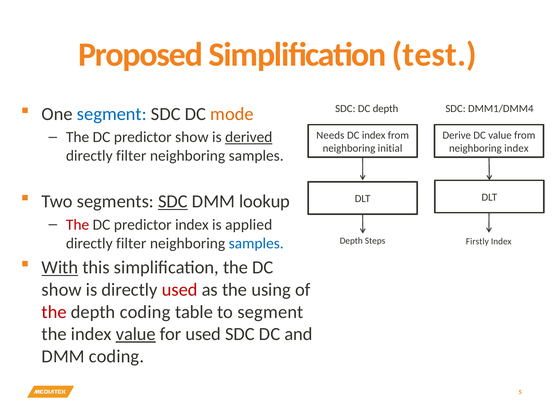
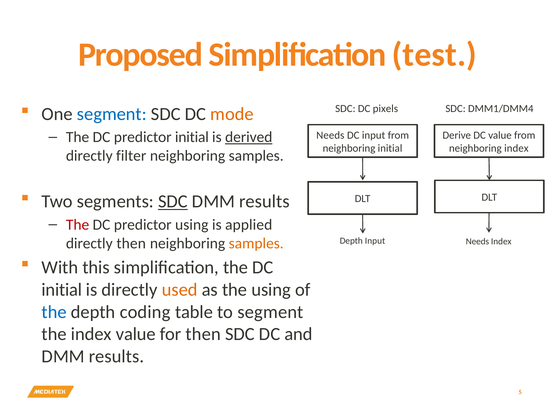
DC depth: depth -> pixels (385, 109)
predictor show: show -> initial (192, 137)
DC index: index -> input (374, 135)
lookup: lookup -> results (264, 202)
predictor index: index -> using (192, 225)
filter: filter -> then (131, 243)
samples colour: blue -> orange (256, 243)
Depth Steps: Steps -> Input (375, 241)
Firstly: Firstly -> Needs (477, 242)
With underline: present -> none (60, 268)
show: show -> initial (62, 290)
used colour: red -> orange (180, 290)
the colour: red -> blue (54, 312)
value underline: present -> none (136, 334)
for used: used -> then (203, 334)
coding: coding -> results (116, 356)
